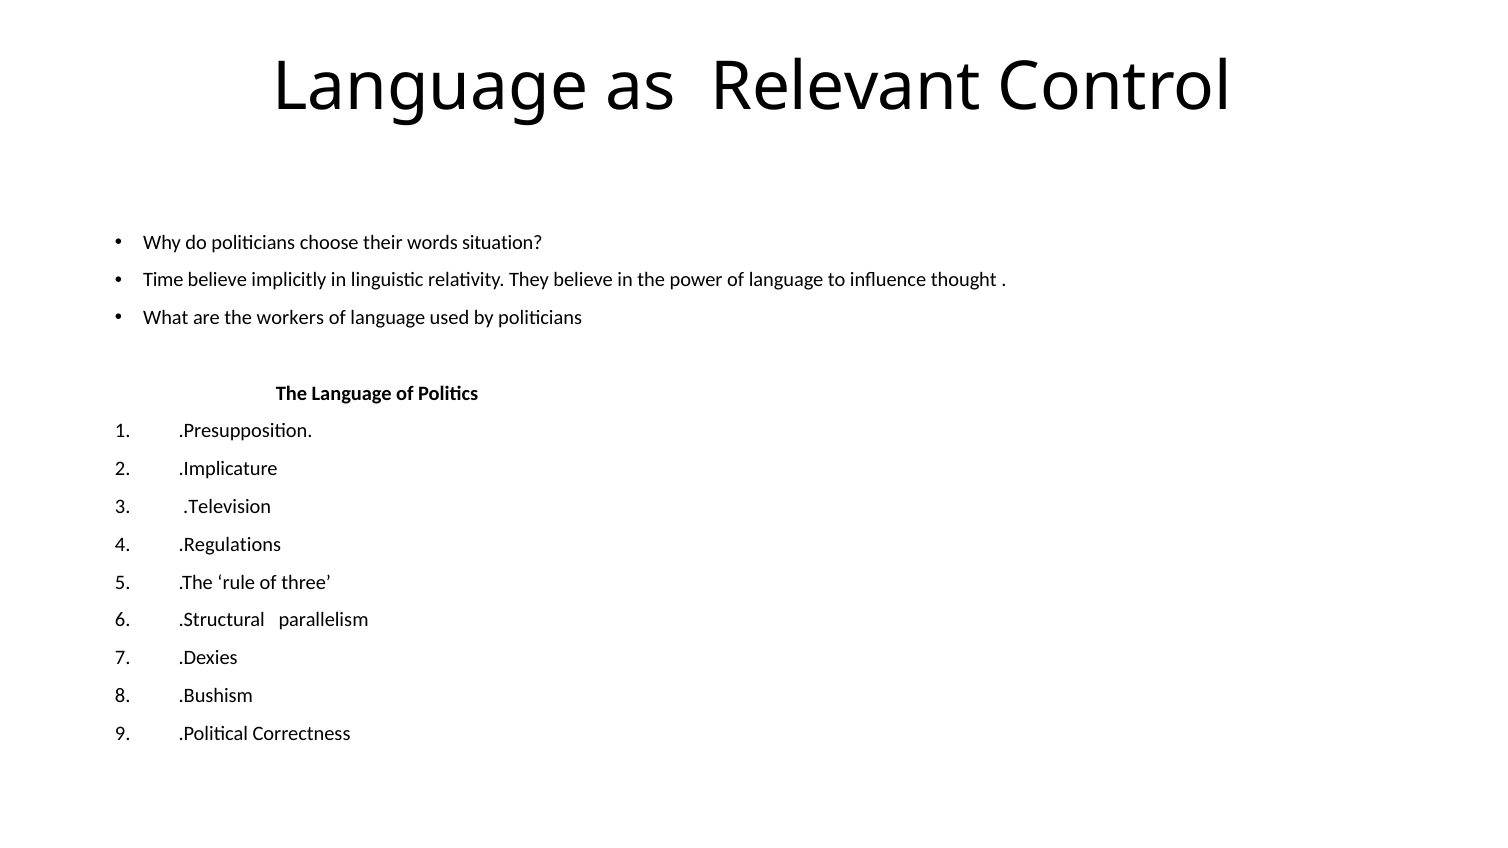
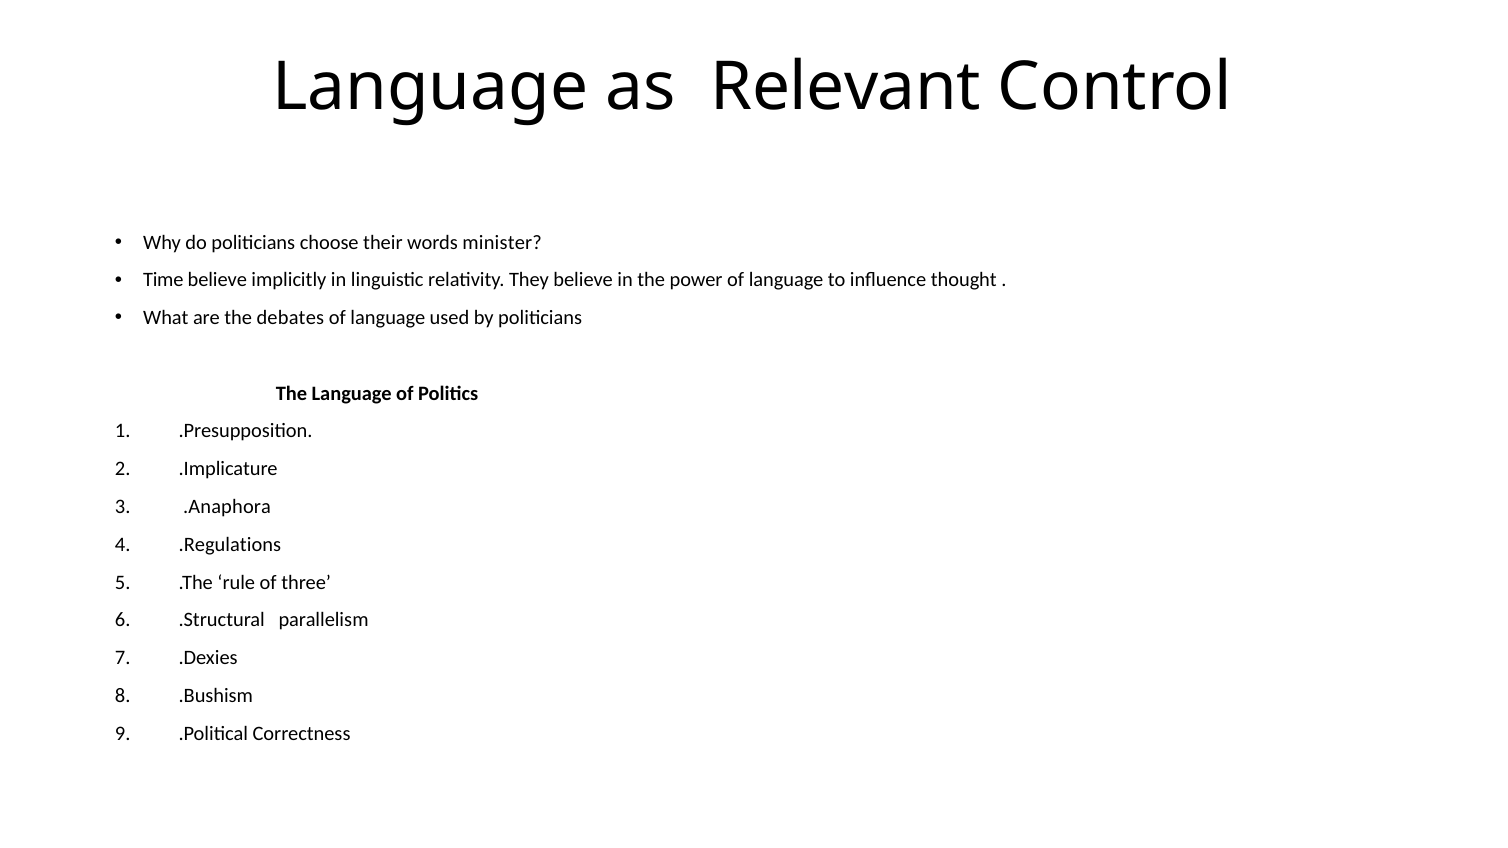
situation: situation -> minister (502, 242)
workers: workers -> debates (290, 318)
.Television: .Television -> .Anaphora (227, 507)
